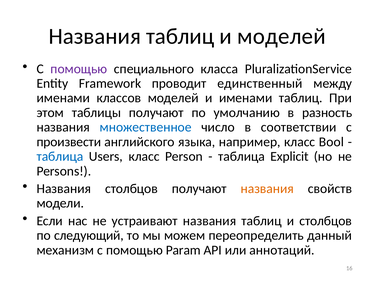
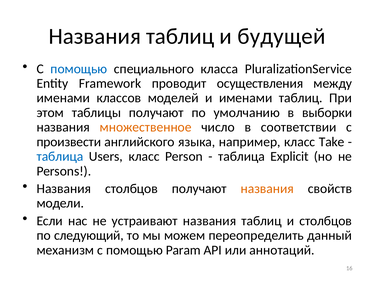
и моделей: моделей -> будущей (281, 36)
помощью colour: purple -> blue (79, 69)
единственный: единственный -> осуществления (260, 83)
разность: разность -> выборки (327, 113)
множественное colour: blue -> orange (146, 127)
Bool: Bool -> Take (332, 142)
